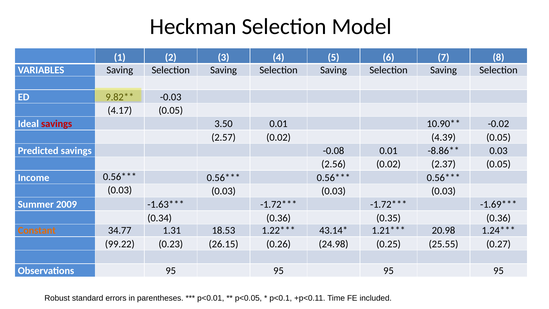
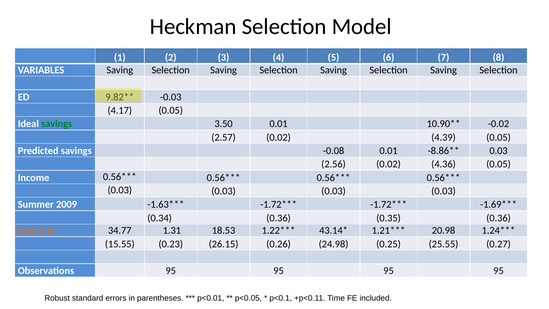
savings colour: red -> green (57, 124)
2.37: 2.37 -> 4.36 (444, 164)
99.22: 99.22 -> 15.55 (120, 244)
